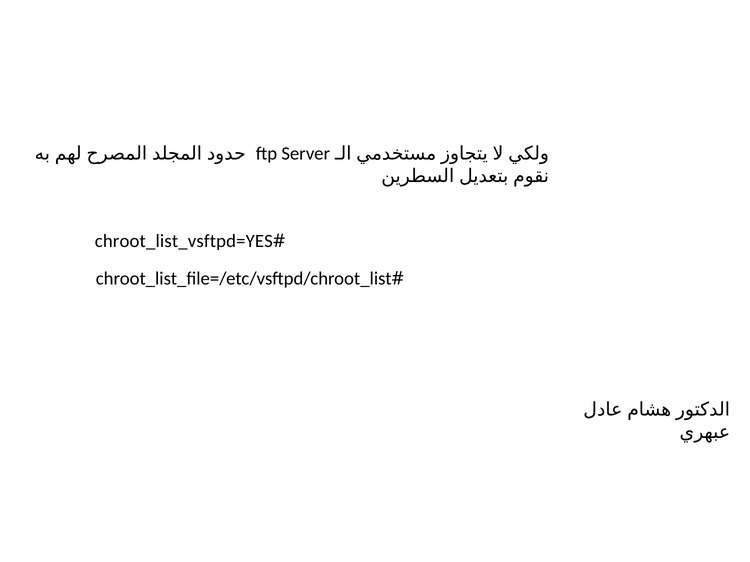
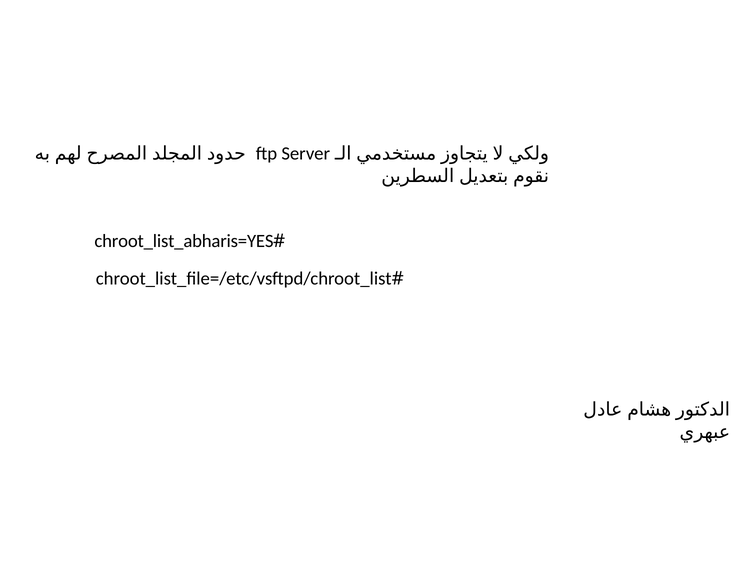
chroot_list_vsftpd=YES: chroot_list_vsftpd=YES -> chroot_list_abharis=YES (184, 241)
